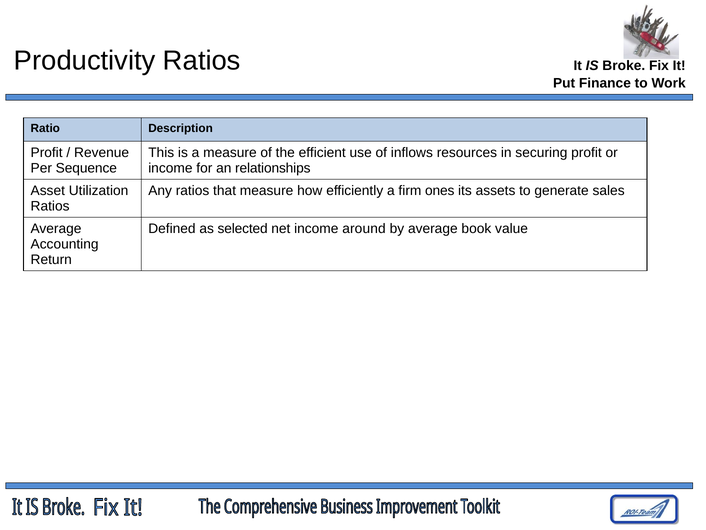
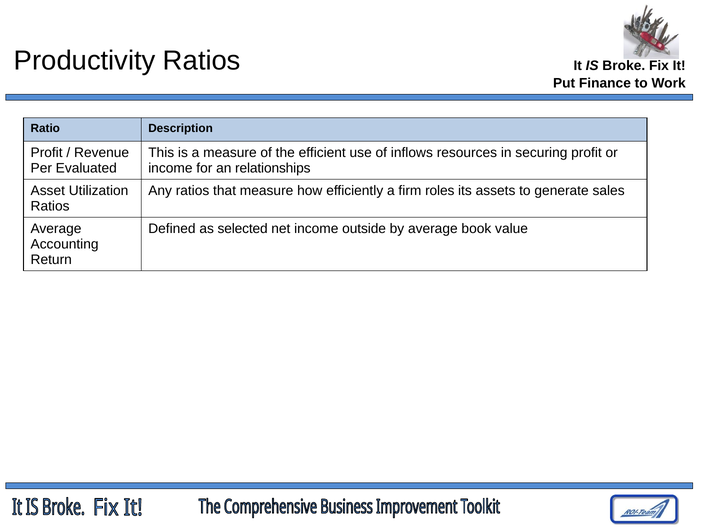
Sequence: Sequence -> Evaluated (86, 168)
ones: ones -> roles (440, 191)
around: around -> outside (364, 229)
